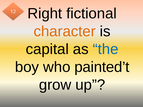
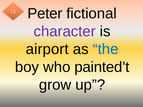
Right: Right -> Peter (45, 14)
character colour: orange -> purple (65, 31)
capital: capital -> airport (47, 49)
